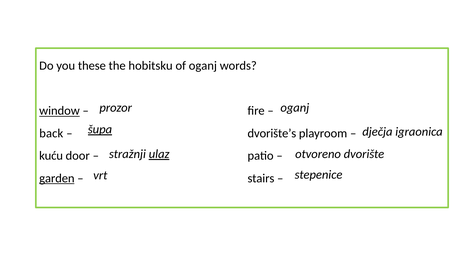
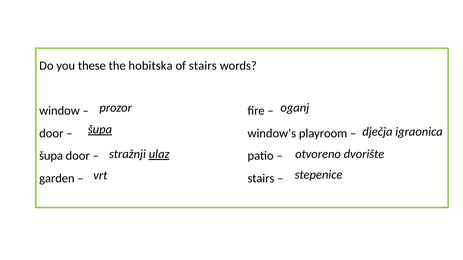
hobitsku: hobitsku -> hobitska (151, 66)
of oganj: oganj -> stairs (203, 66)
window underline: present -> none (59, 111)
back: back -> door (51, 134)
dvorište’s: dvorište’s -> window’s (272, 134)
kuću: kuću -> šupa (51, 156)
garden underline: present -> none (57, 179)
